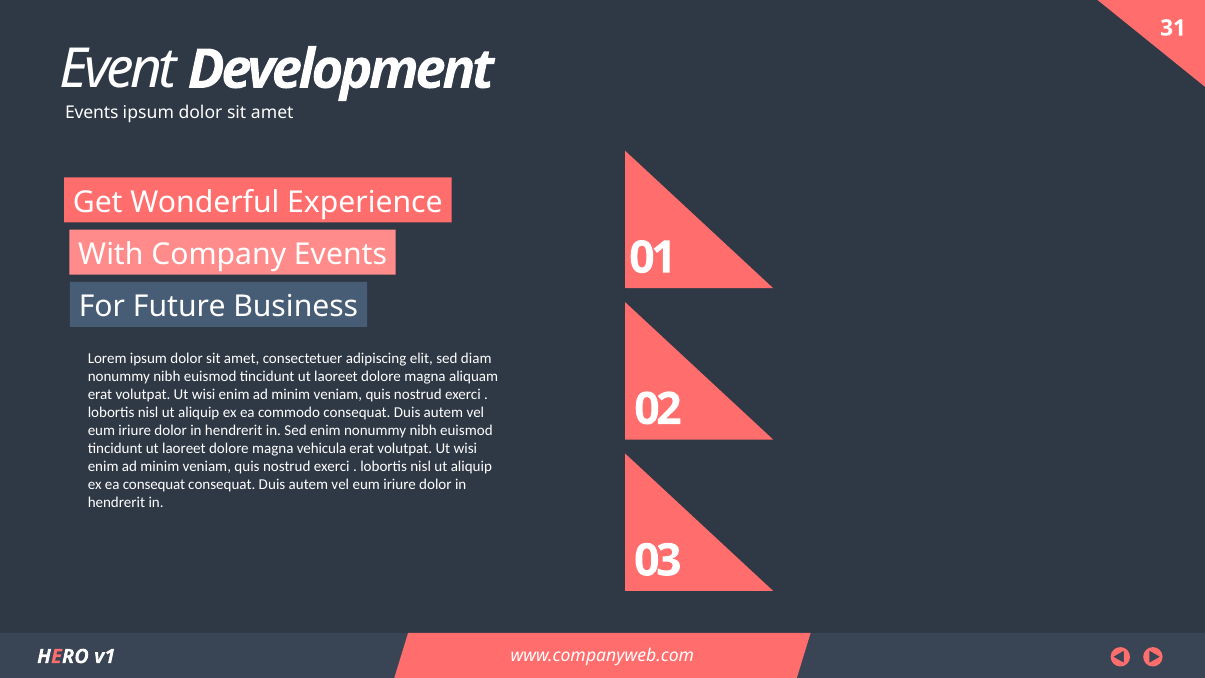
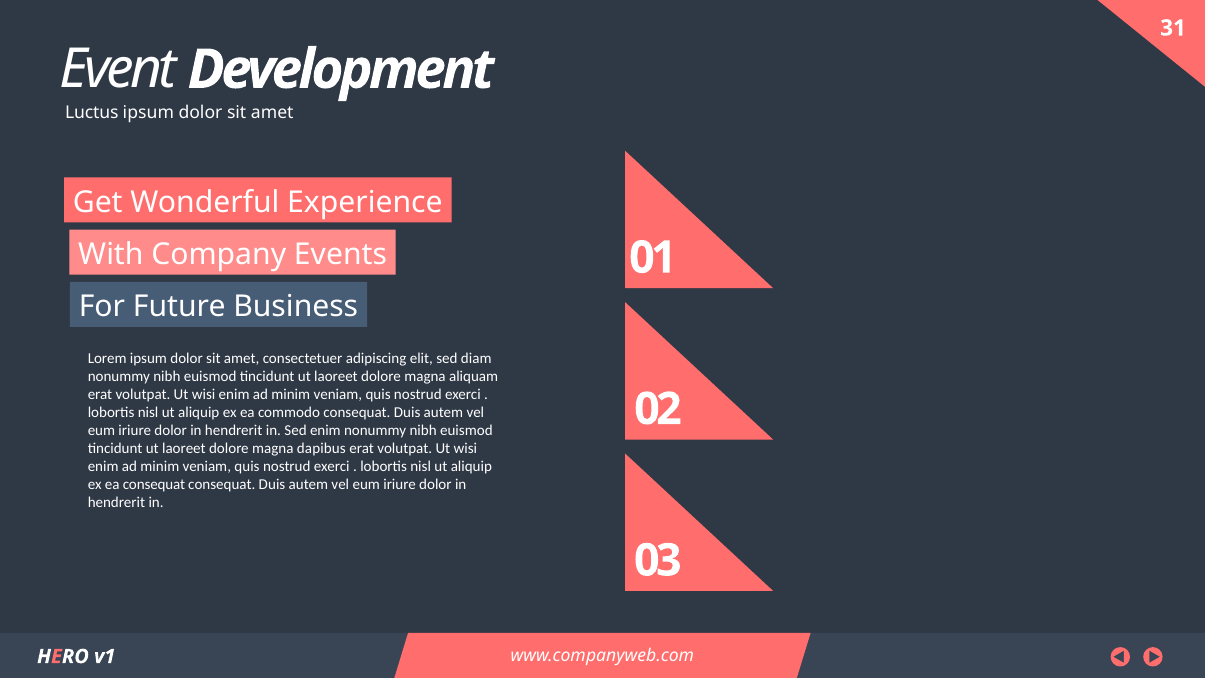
Events: Events -> Luctus (92, 113)
vehicula: vehicula -> dapibus (321, 449)
